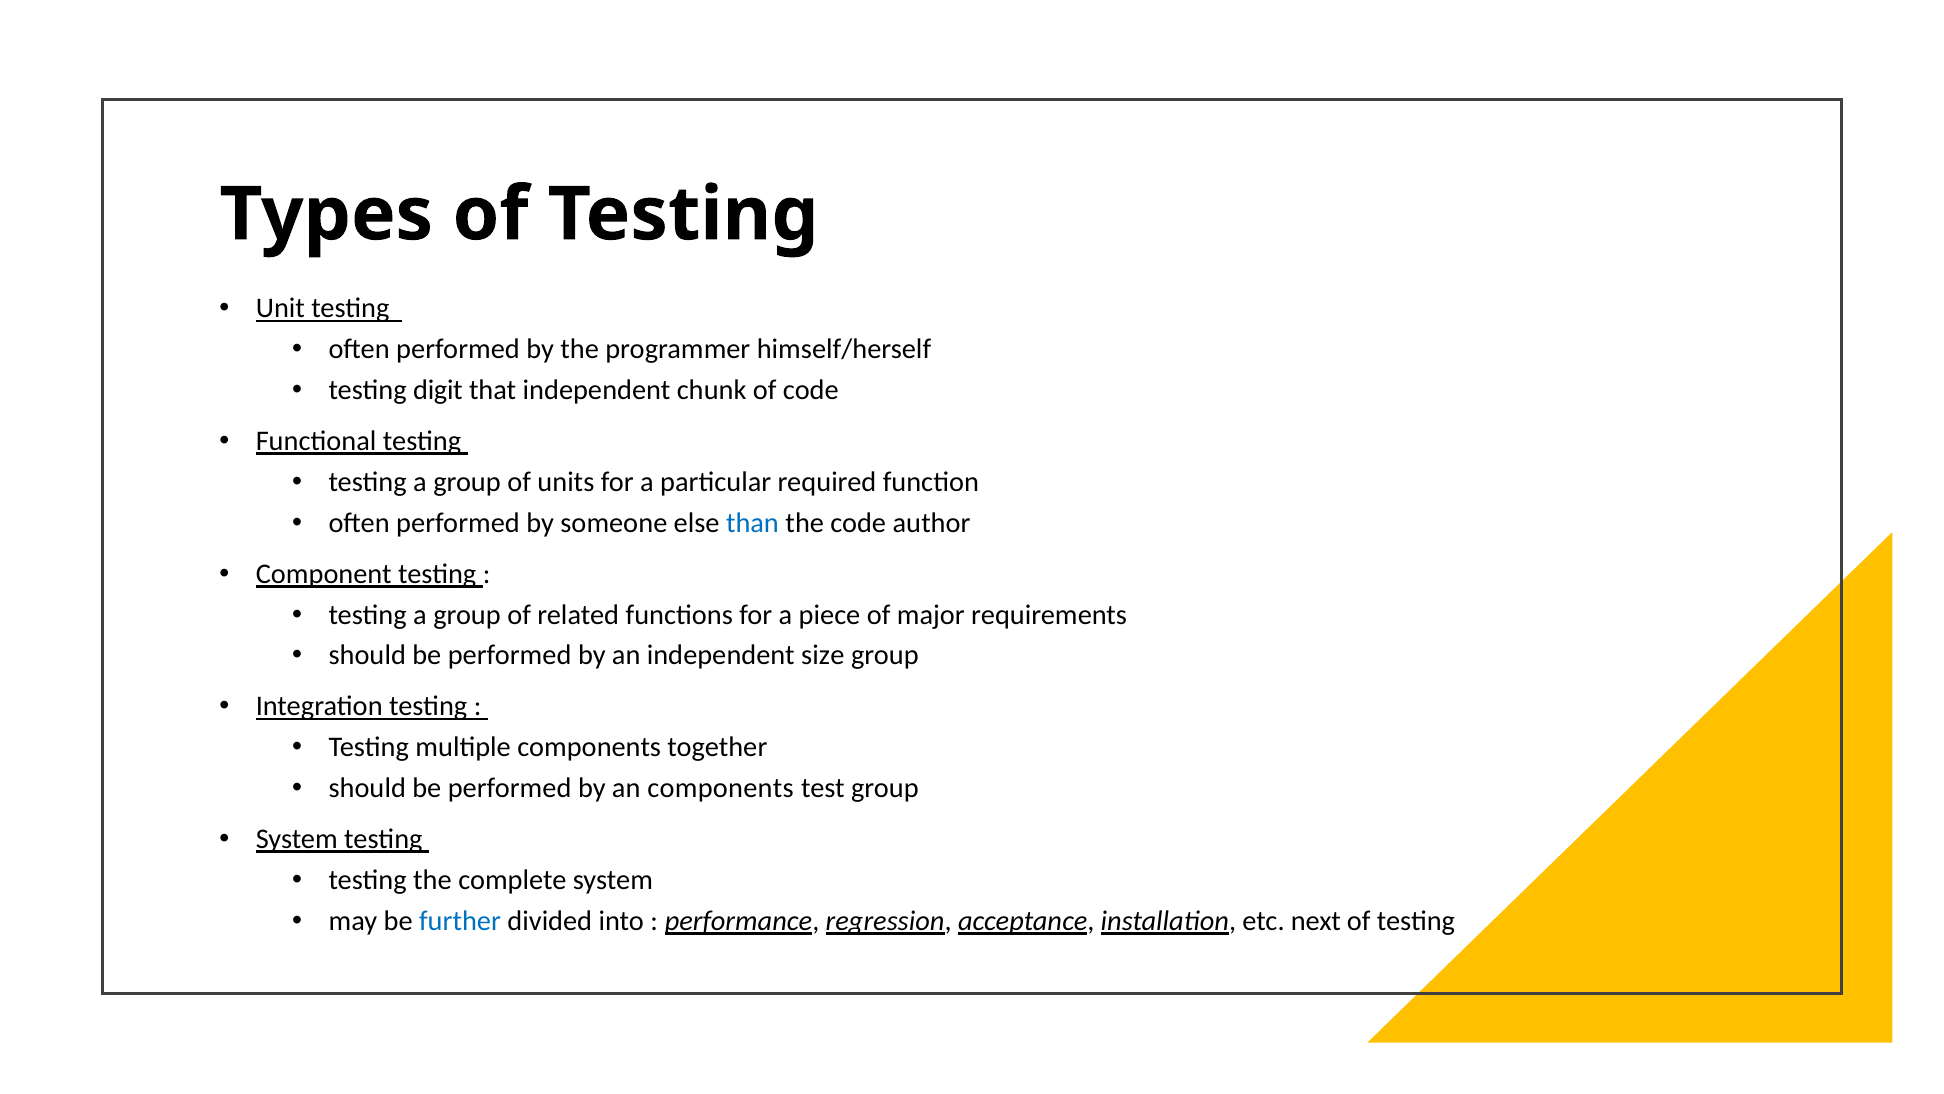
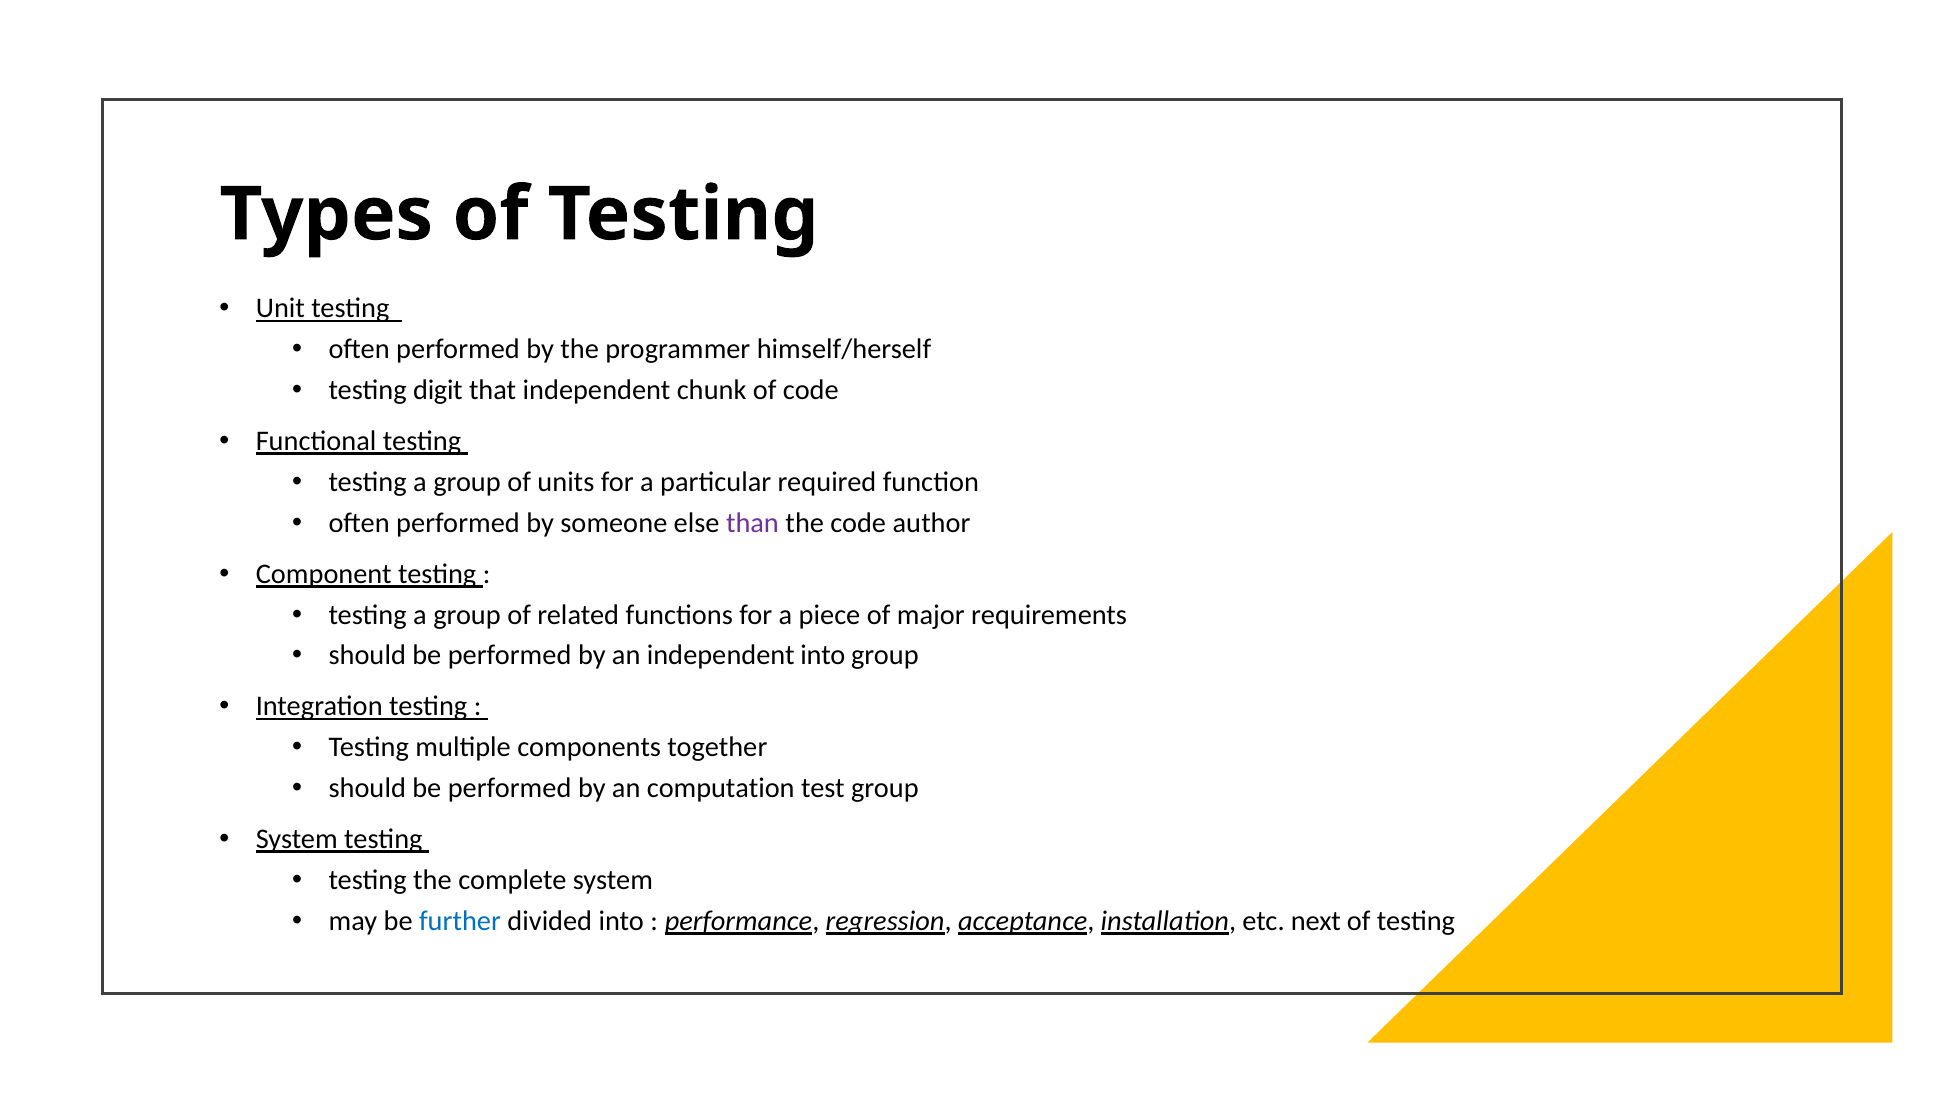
than colour: blue -> purple (752, 523)
independent size: size -> into (823, 655)
an components: components -> computation (721, 788)
